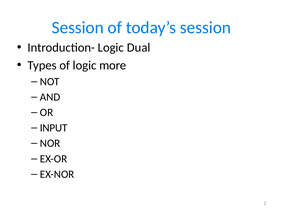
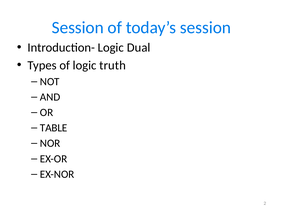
more: more -> truth (113, 65)
INPUT: INPUT -> TABLE (54, 127)
